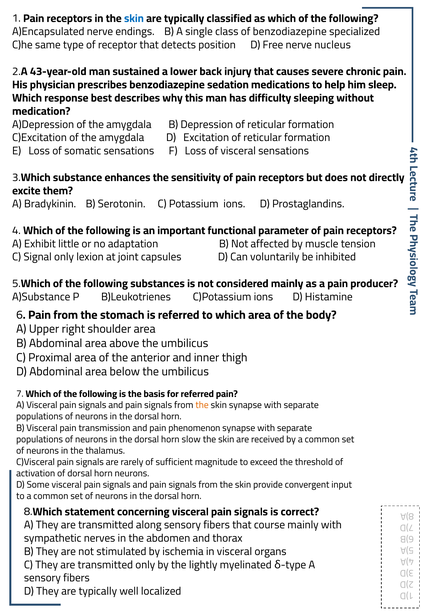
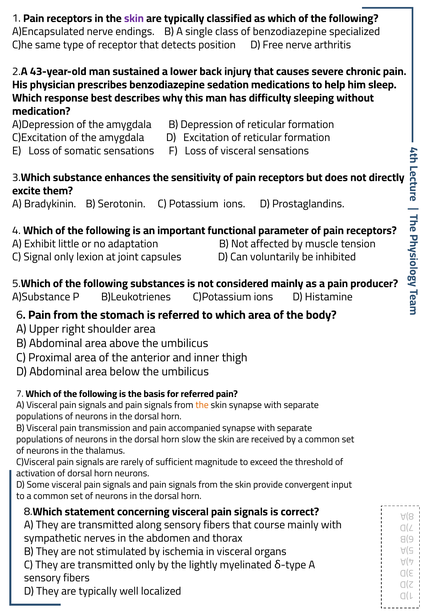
skin colour: blue -> purple (134, 18)
nucleus: nucleus -> arthritis (333, 45)
phenomenon: phenomenon -> accompanied (194, 428)
